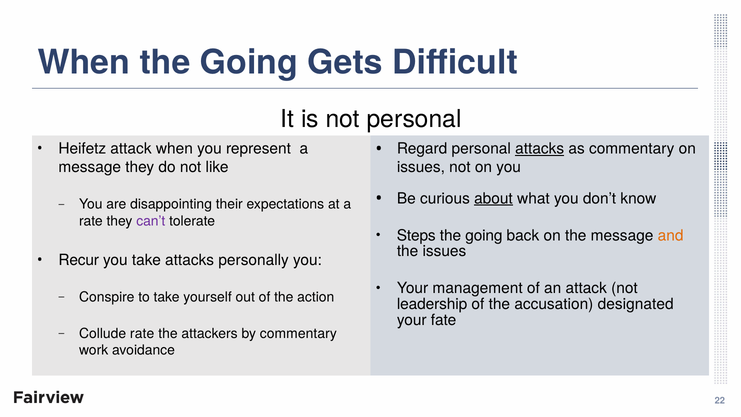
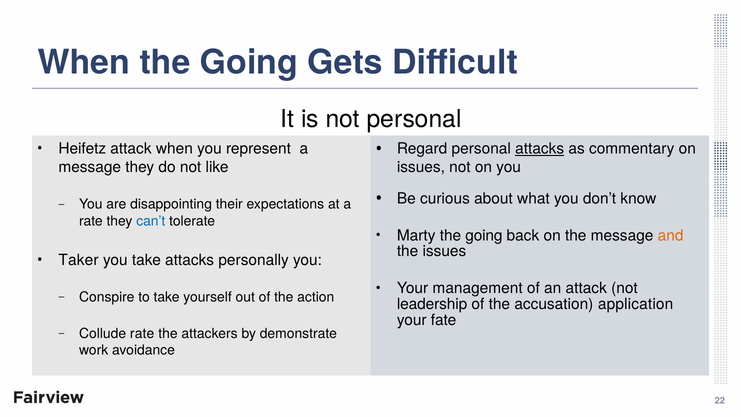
about underline: present -> none (493, 198)
can’t colour: purple -> blue (151, 221)
Steps: Steps -> Marty (416, 235)
Recur: Recur -> Taker (79, 260)
designated: designated -> application (636, 304)
by commentary: commentary -> demonstrate (298, 333)
